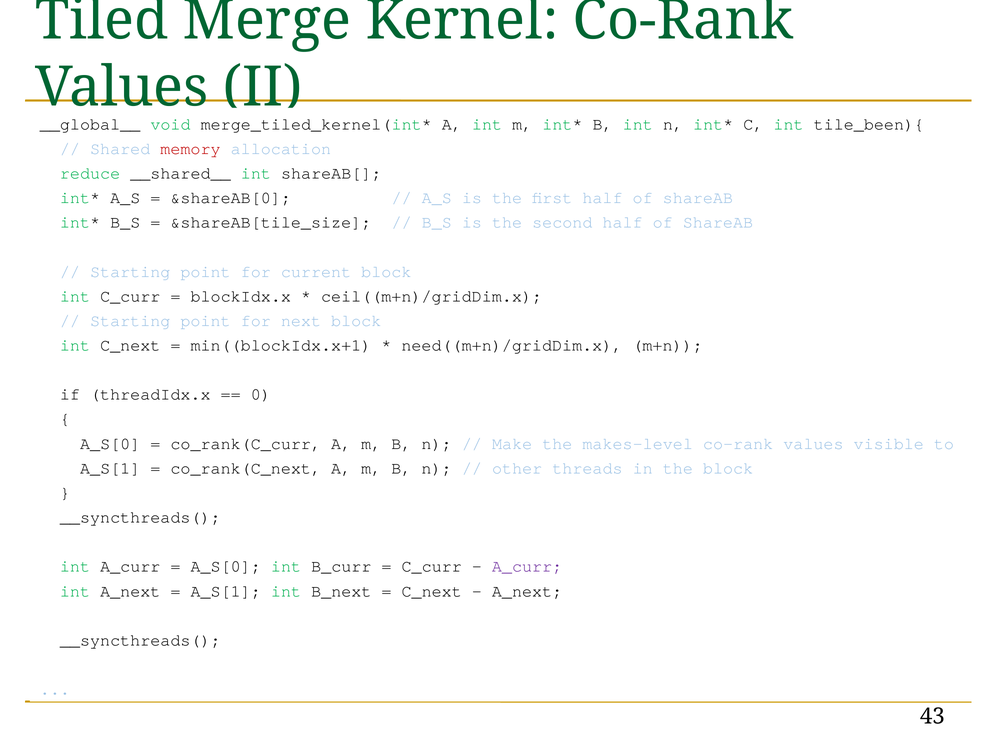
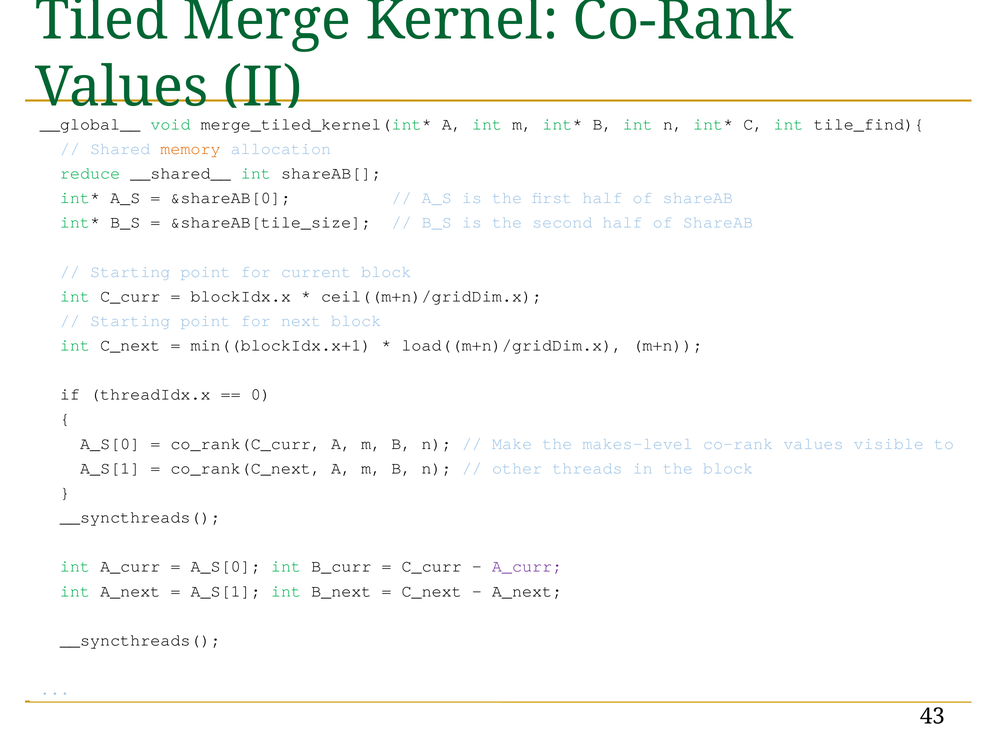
tile_been){: tile_been){ -> tile_find){ (869, 124)
memory colour: red -> orange (190, 149)
need((m+n)/gridDim.x: need((m+n)/gridDim.x -> load((m+n)/gridDim.x (512, 345)
